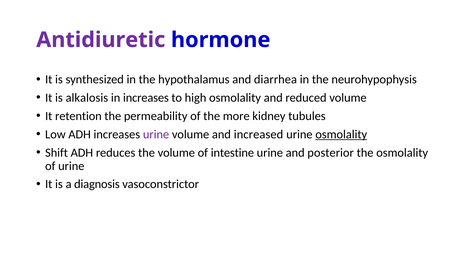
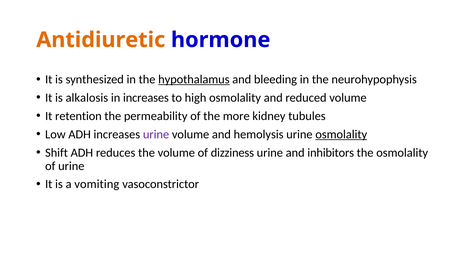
Antidiuretic colour: purple -> orange (101, 40)
hypothalamus underline: none -> present (194, 80)
diarrhea: diarrhea -> bleeding (276, 80)
increased: increased -> hemolysis (259, 134)
intestine: intestine -> dizziness (232, 153)
posterior: posterior -> inhibitors (331, 153)
diagnosis: diagnosis -> vomiting (97, 184)
